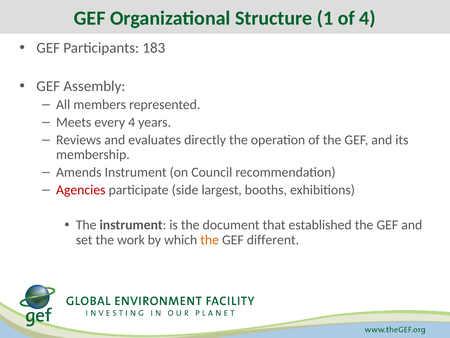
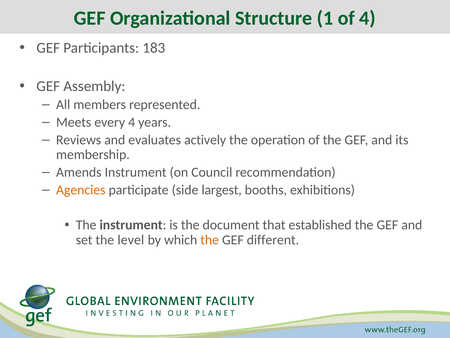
directly: directly -> actively (205, 140)
Agencies colour: red -> orange (81, 190)
work: work -> level (131, 240)
